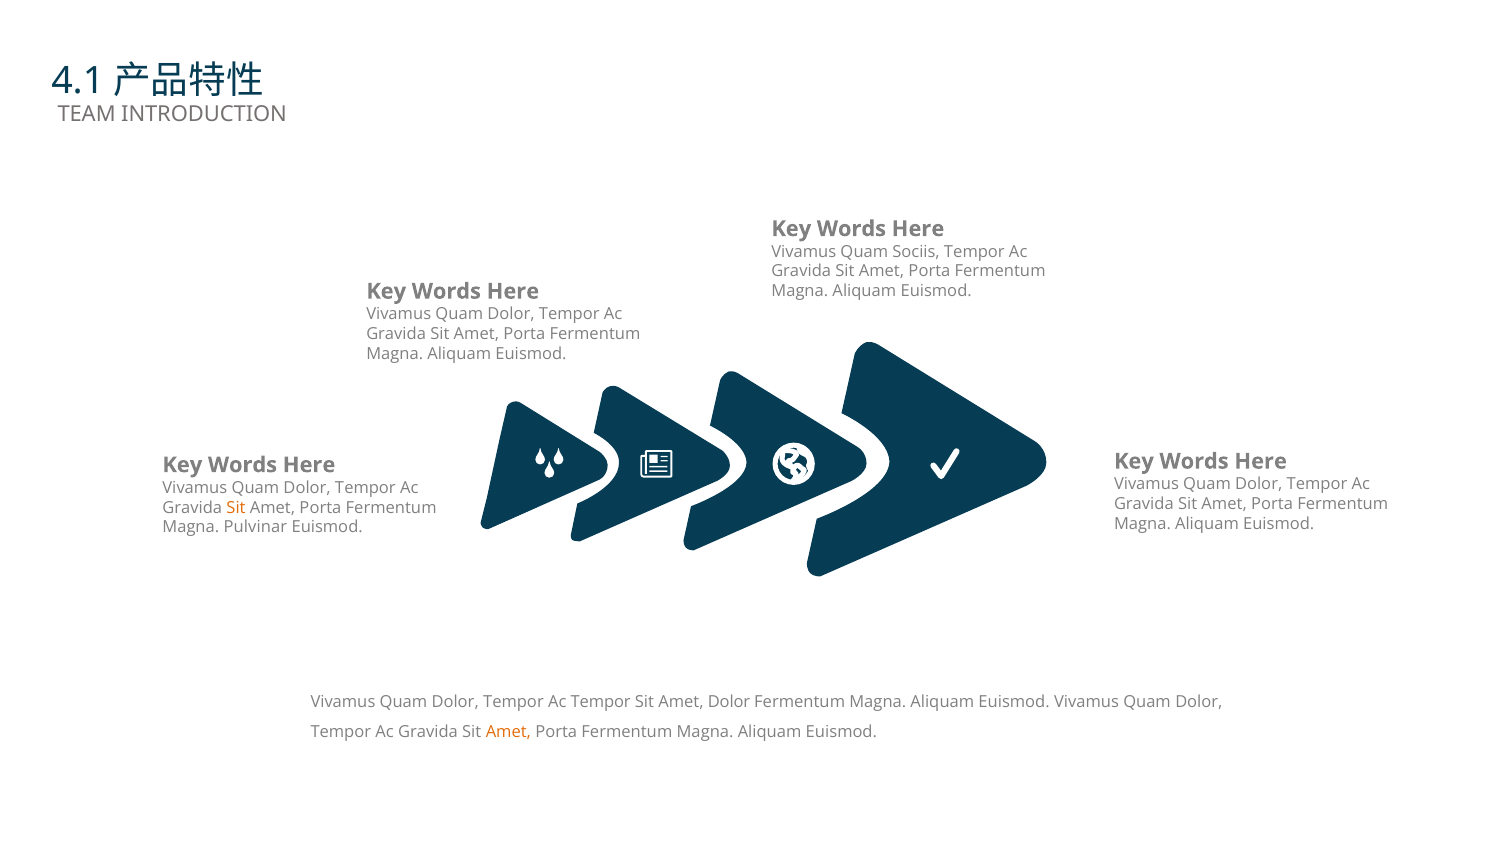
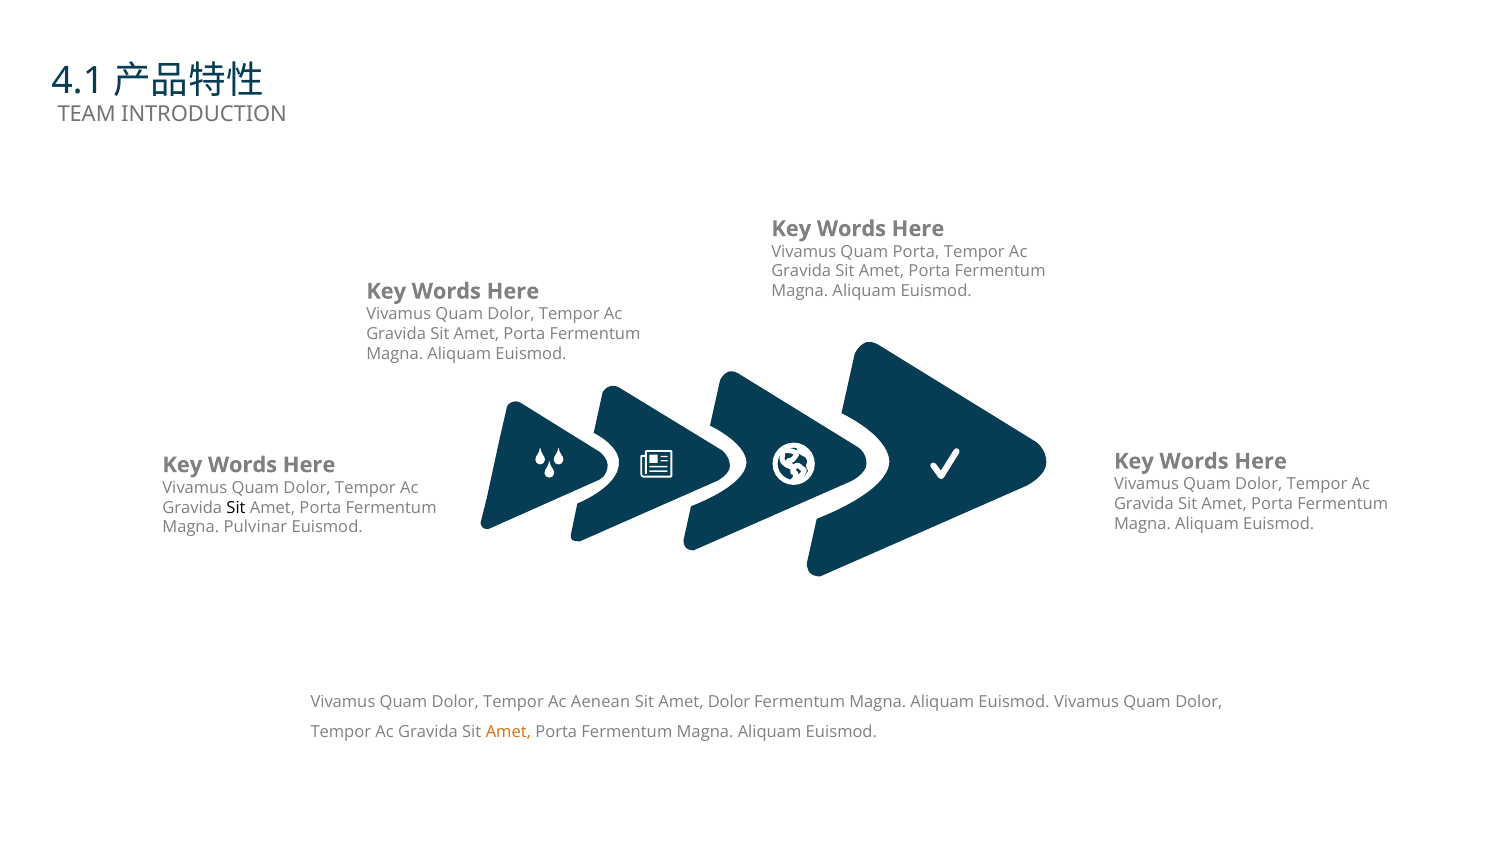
Quam Sociis: Sociis -> Porta (916, 251)
Sit colour: orange -> black (236, 507)
Ac Tempor: Tempor -> Aenean (601, 702)
